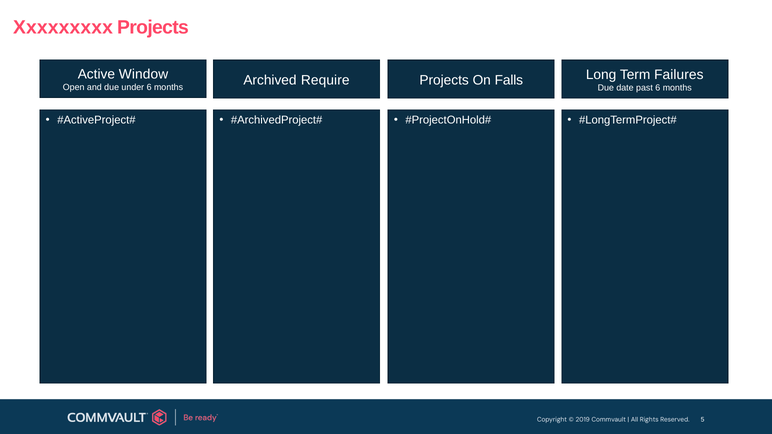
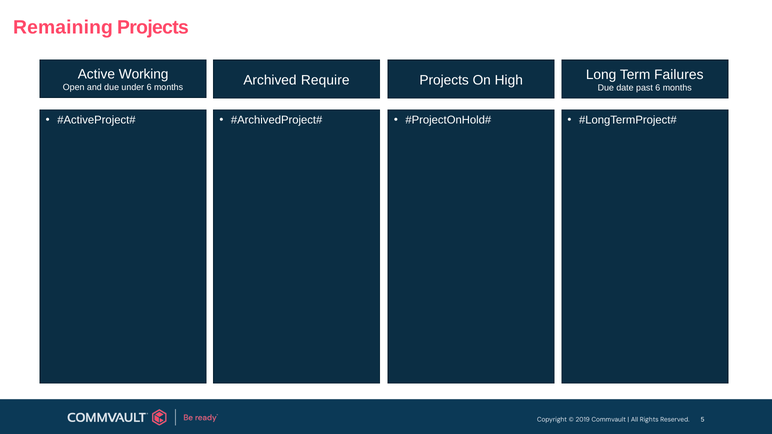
Xxxxxxxxx: Xxxxxxxxx -> Remaining (63, 27)
Window: Window -> Working (144, 74)
Falls: Falls -> High (509, 80)
